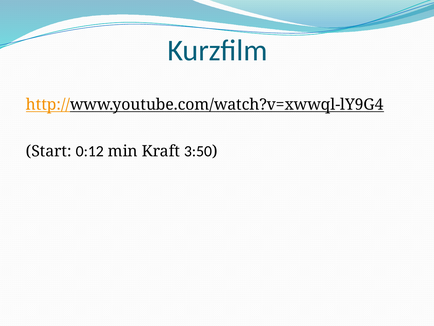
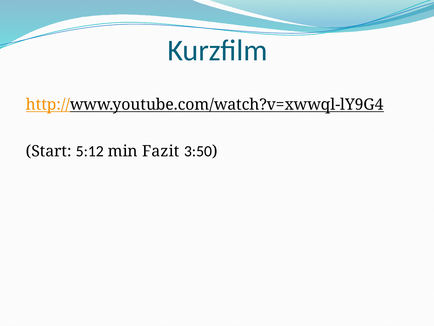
0:12: 0:12 -> 5:12 (90, 151)
Kraft: Kraft -> Fazit (161, 151)
